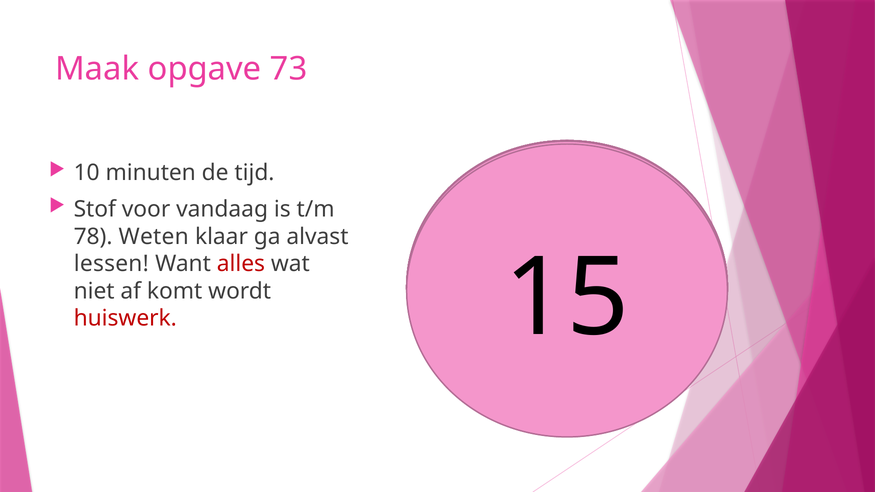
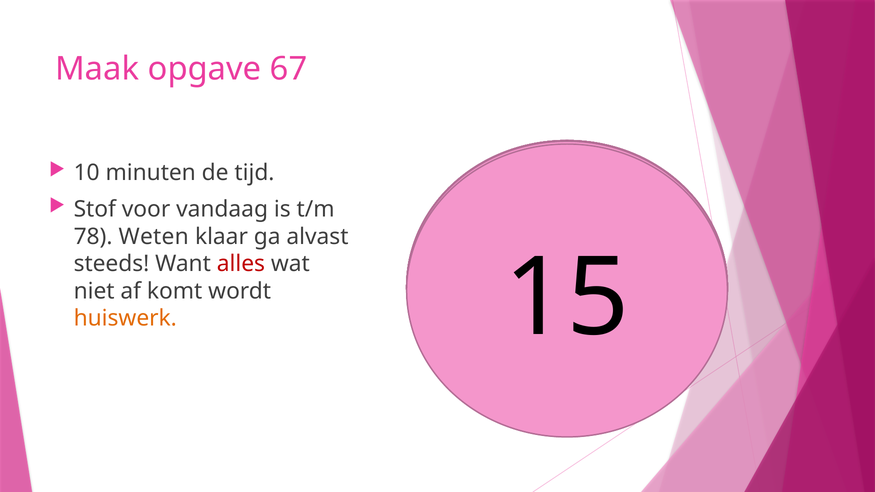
73: 73 -> 67 (289, 69)
lessen: lessen -> steeds (111, 264)
huiswerk colour: red -> orange (125, 319)
